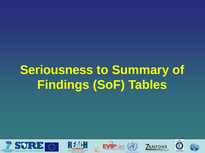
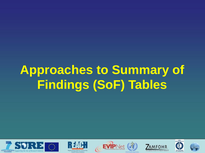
Seriousness: Seriousness -> Approaches (57, 70)
